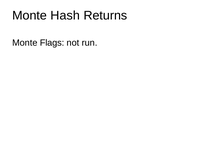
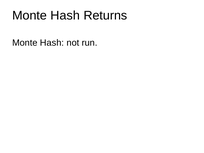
Flags: Flags -> Hash (52, 43)
